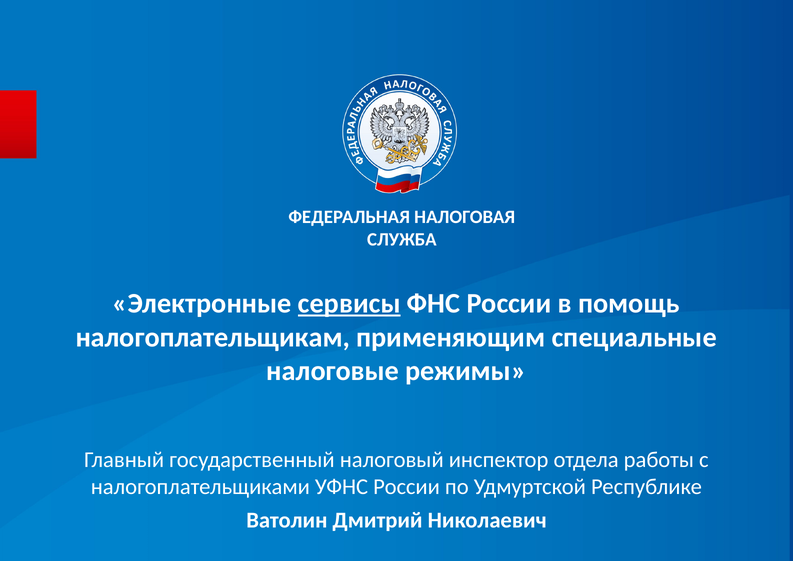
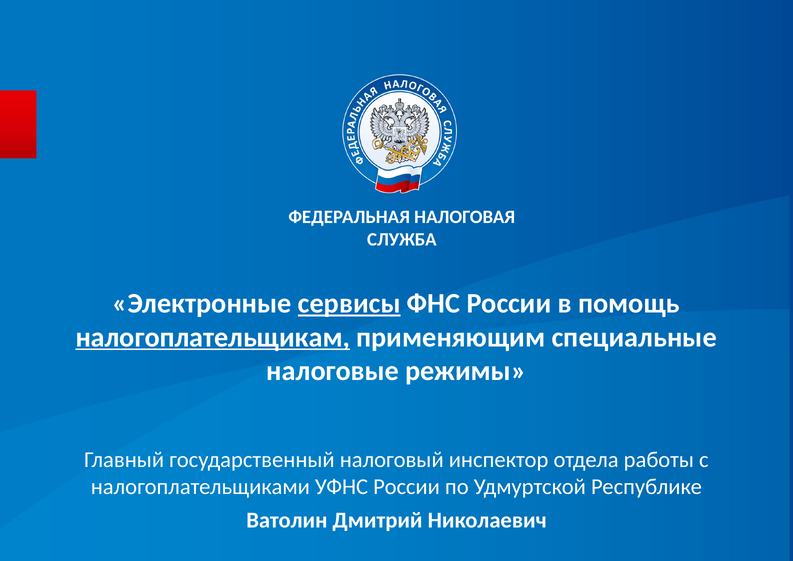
налогоплательщикам underline: none -> present (213, 337)
